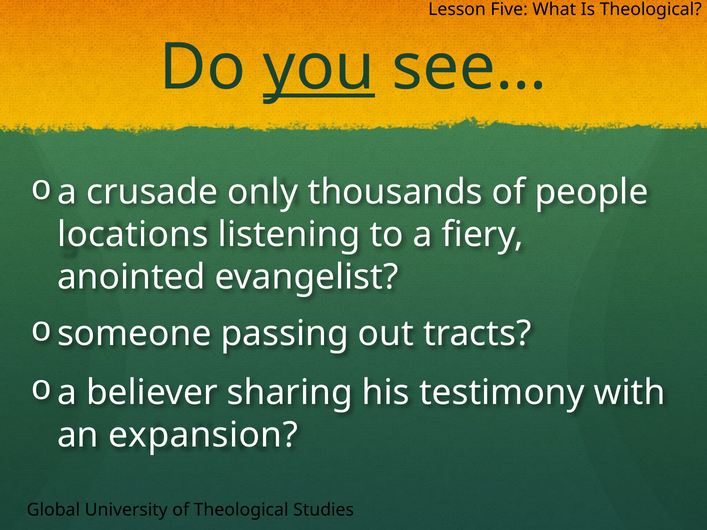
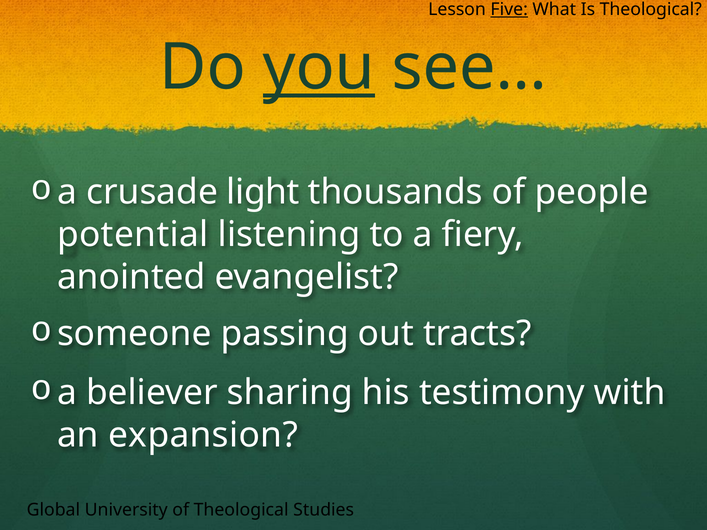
Five underline: none -> present (509, 9)
only: only -> light (263, 192)
locations: locations -> potential (133, 235)
